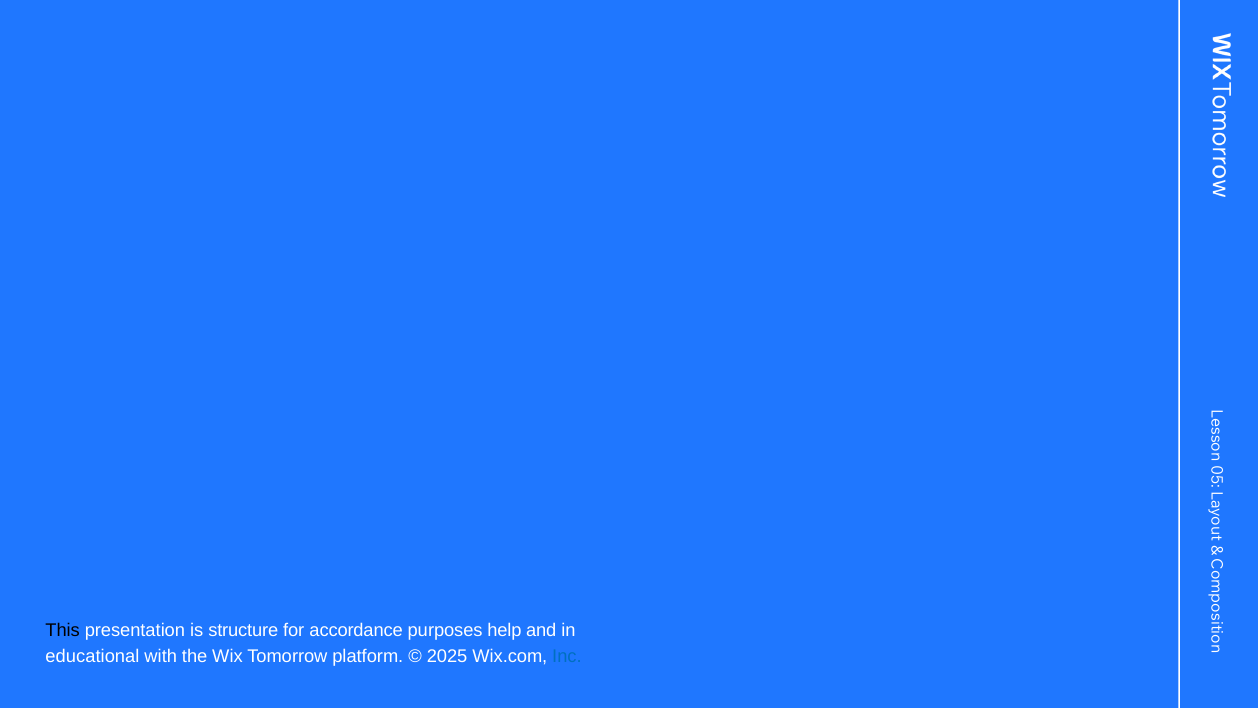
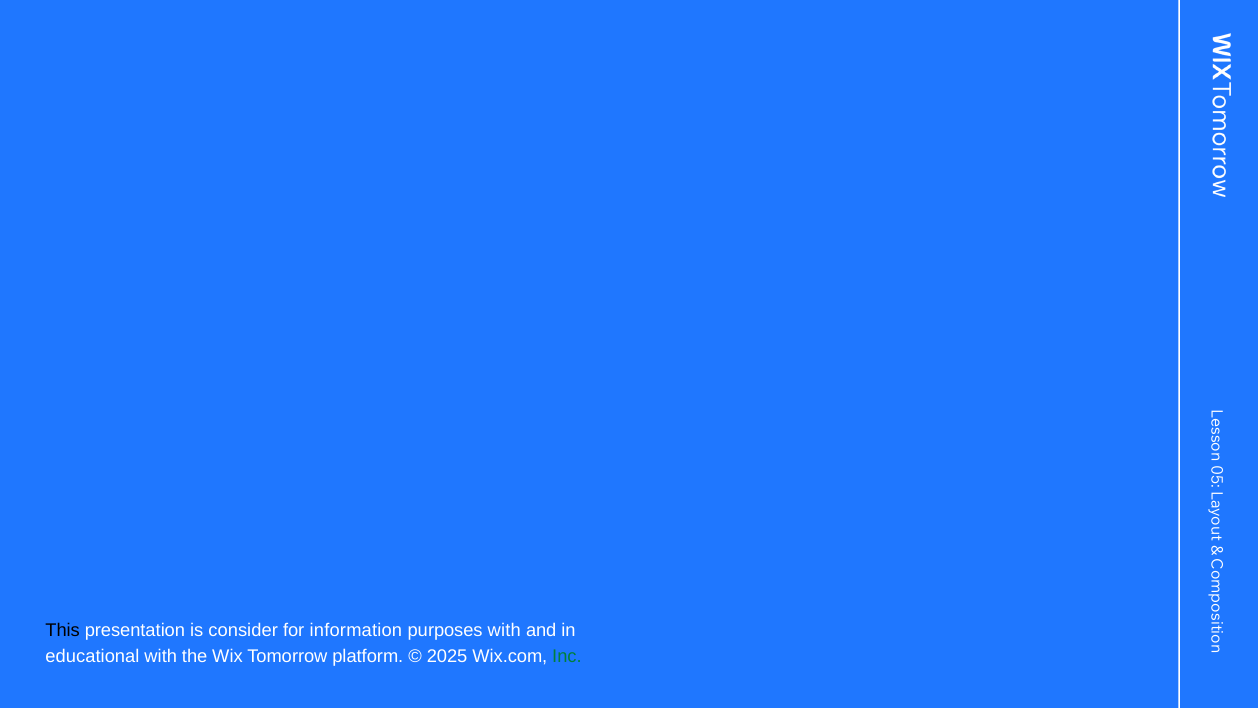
structure: structure -> consider (243, 631)
accordance: accordance -> information (356, 631)
purposes help: help -> with (504, 631)
Inc colour: blue -> green (567, 656)
